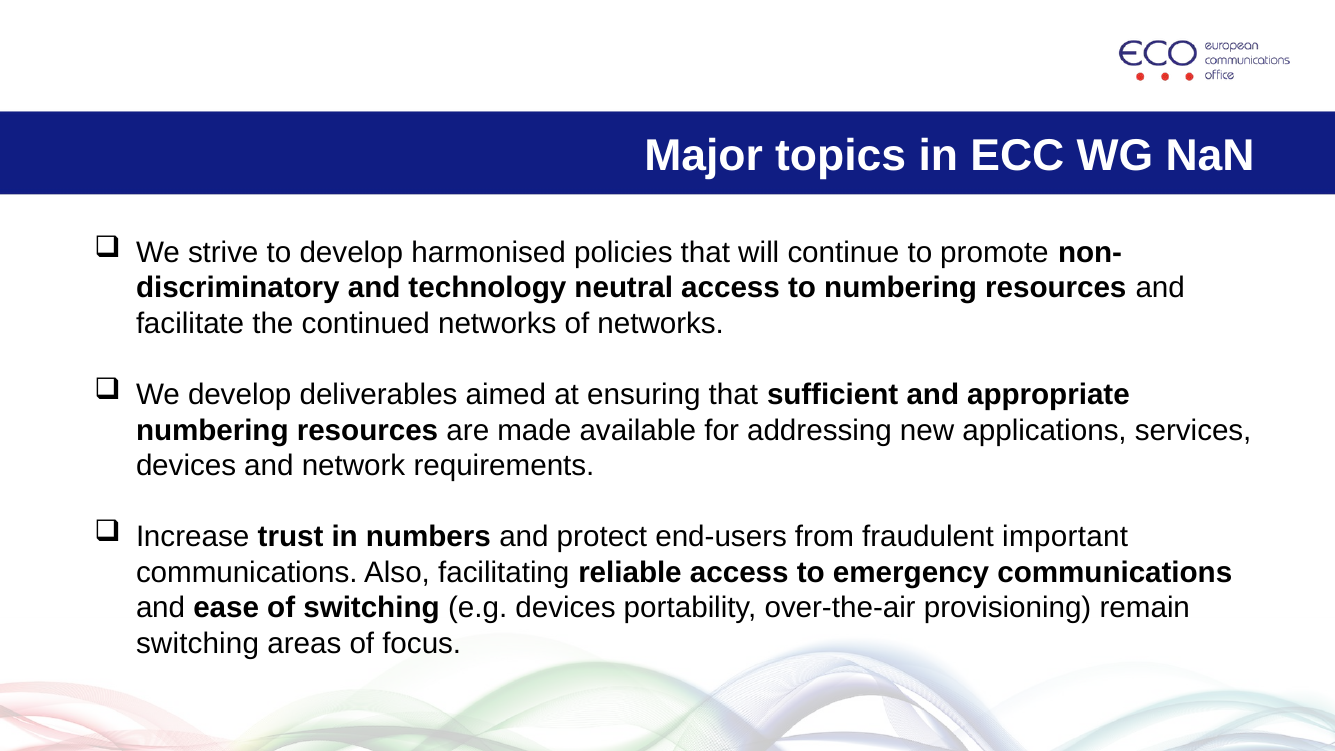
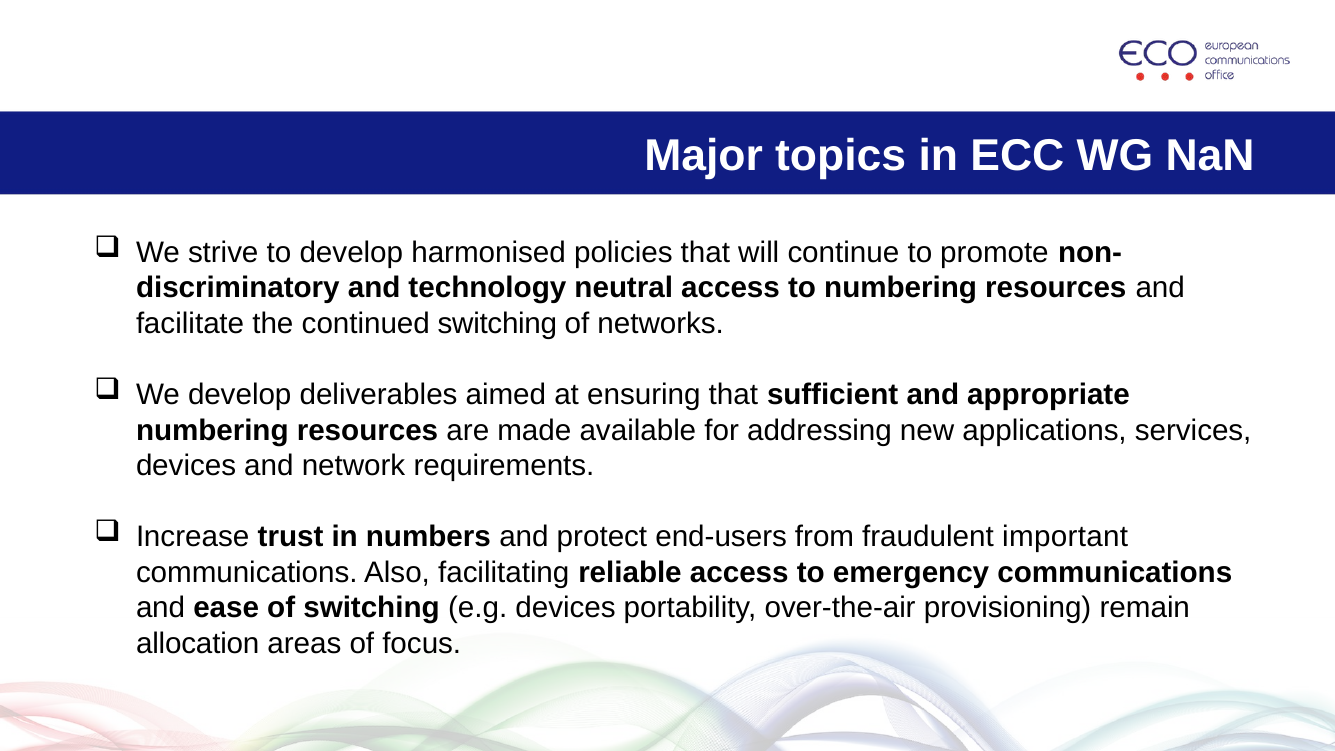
continued networks: networks -> switching (497, 323)
switching: switching -> allocation (198, 644)
